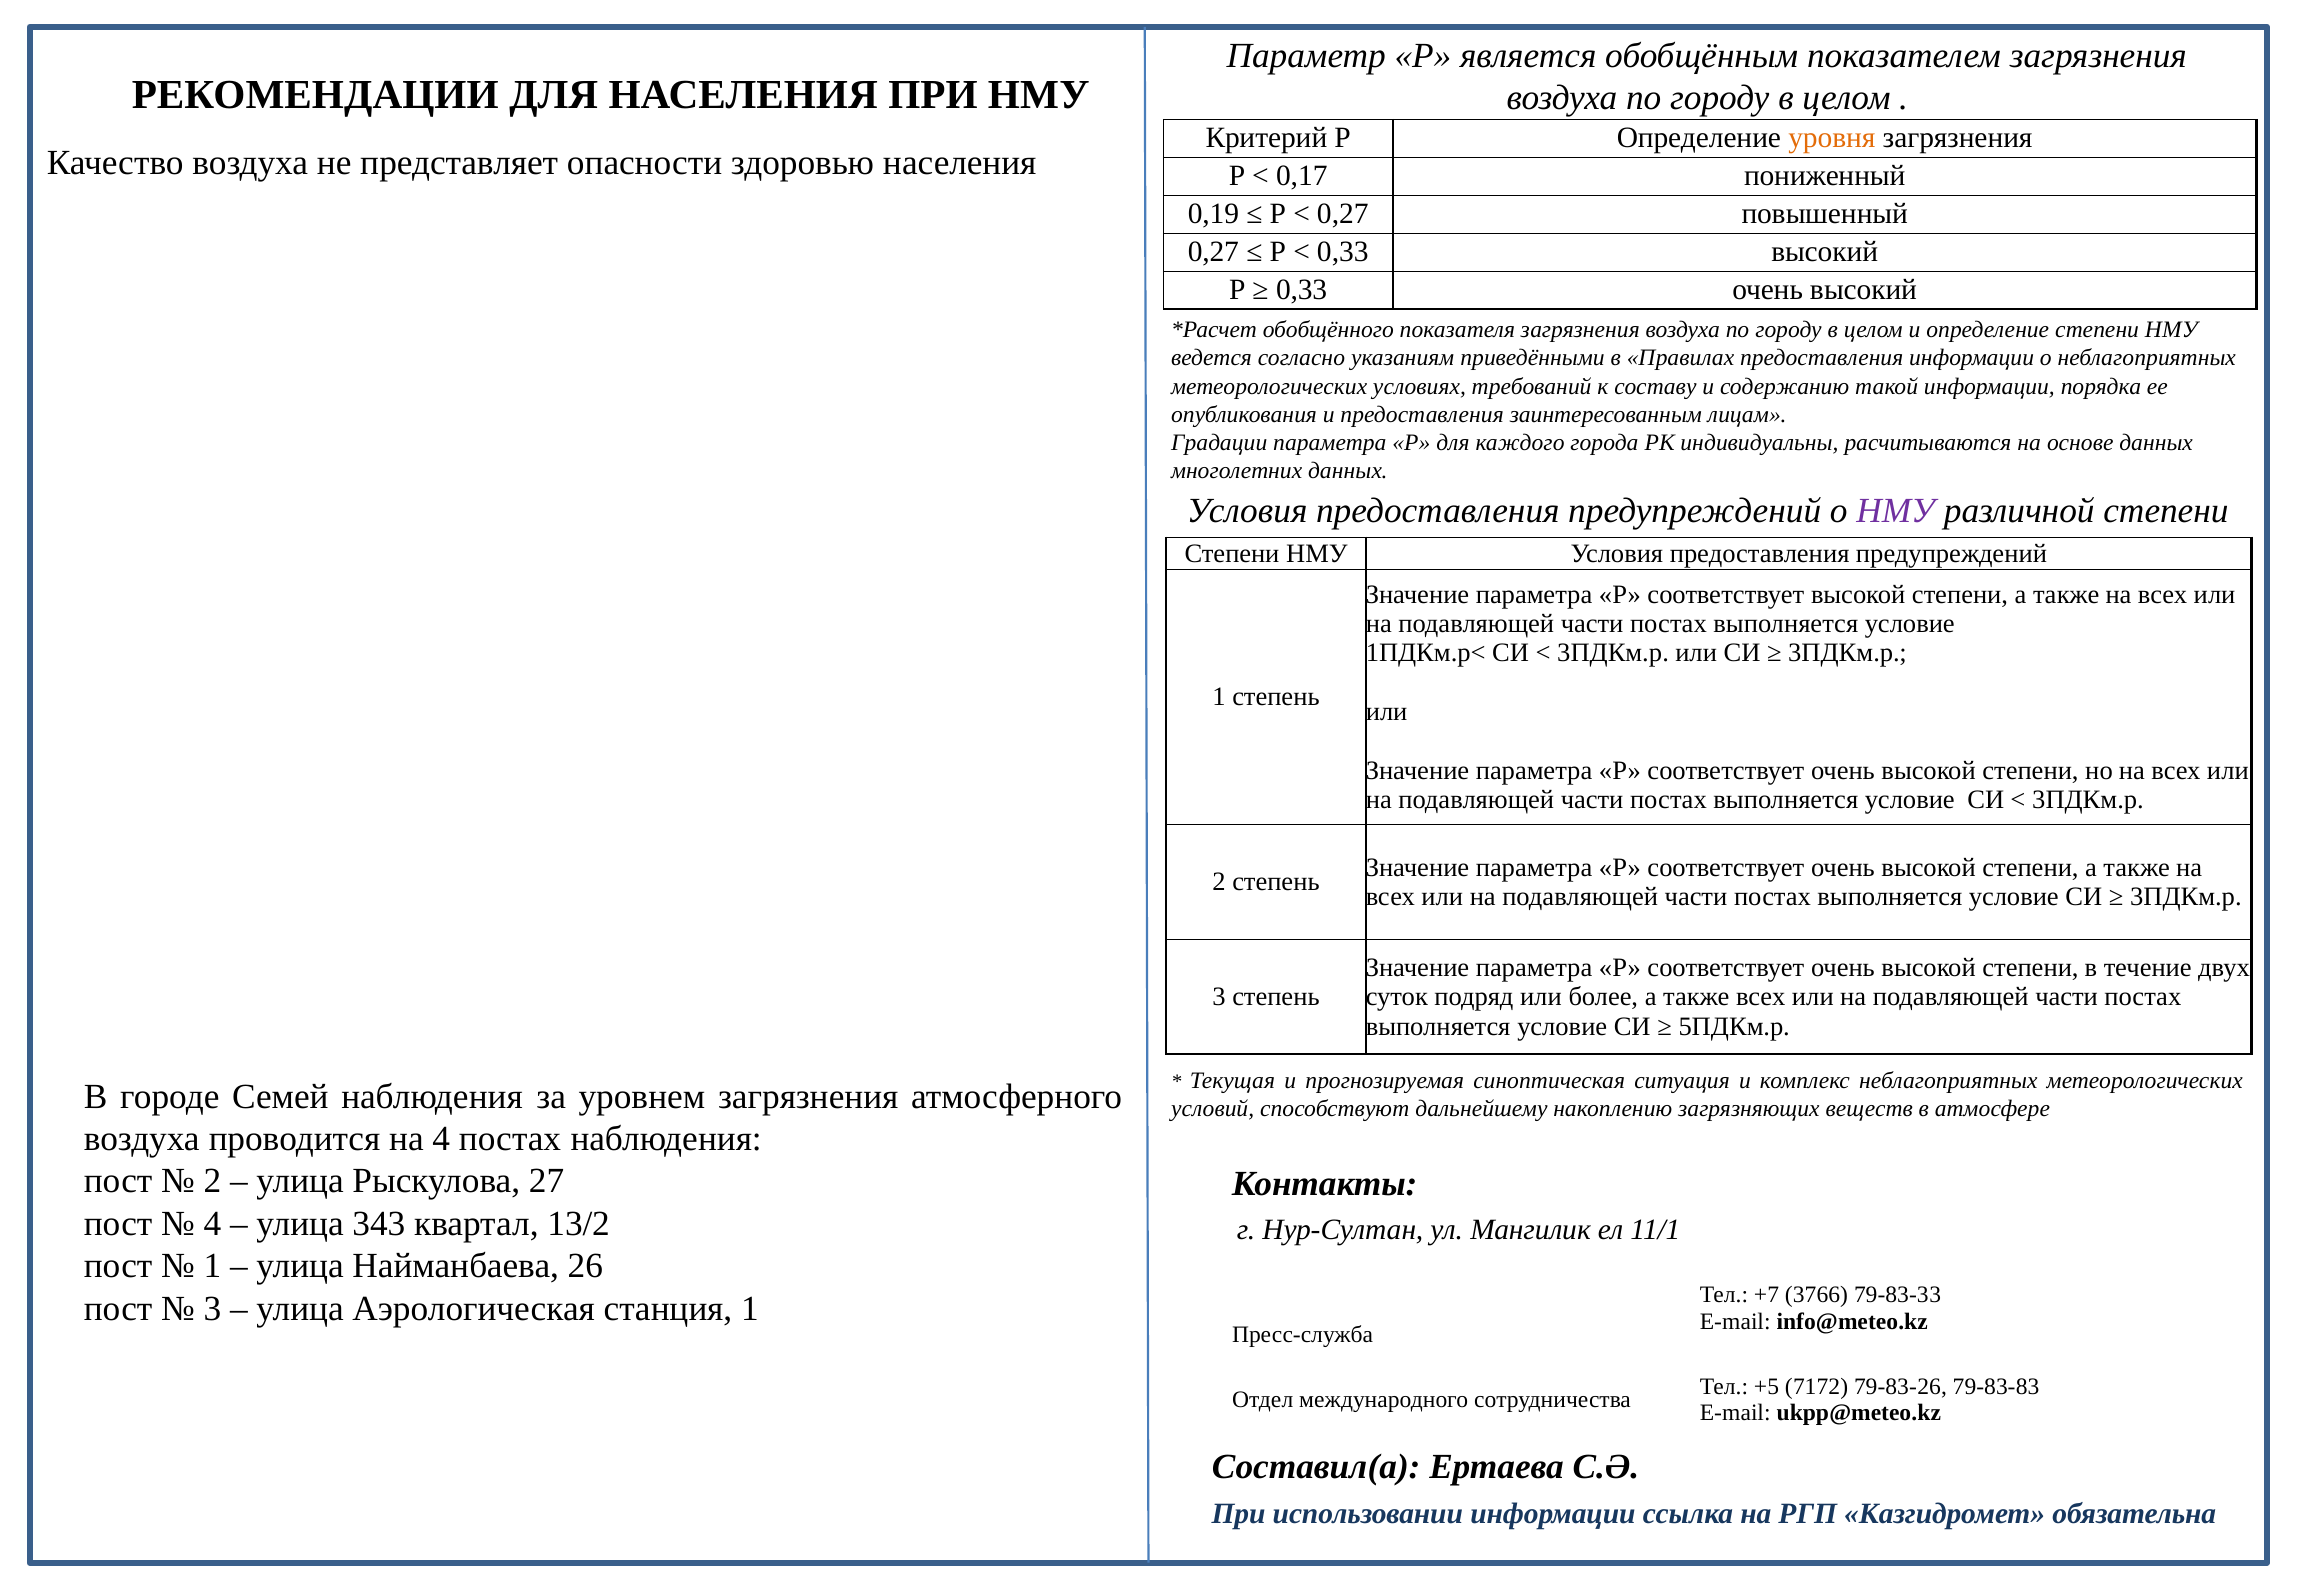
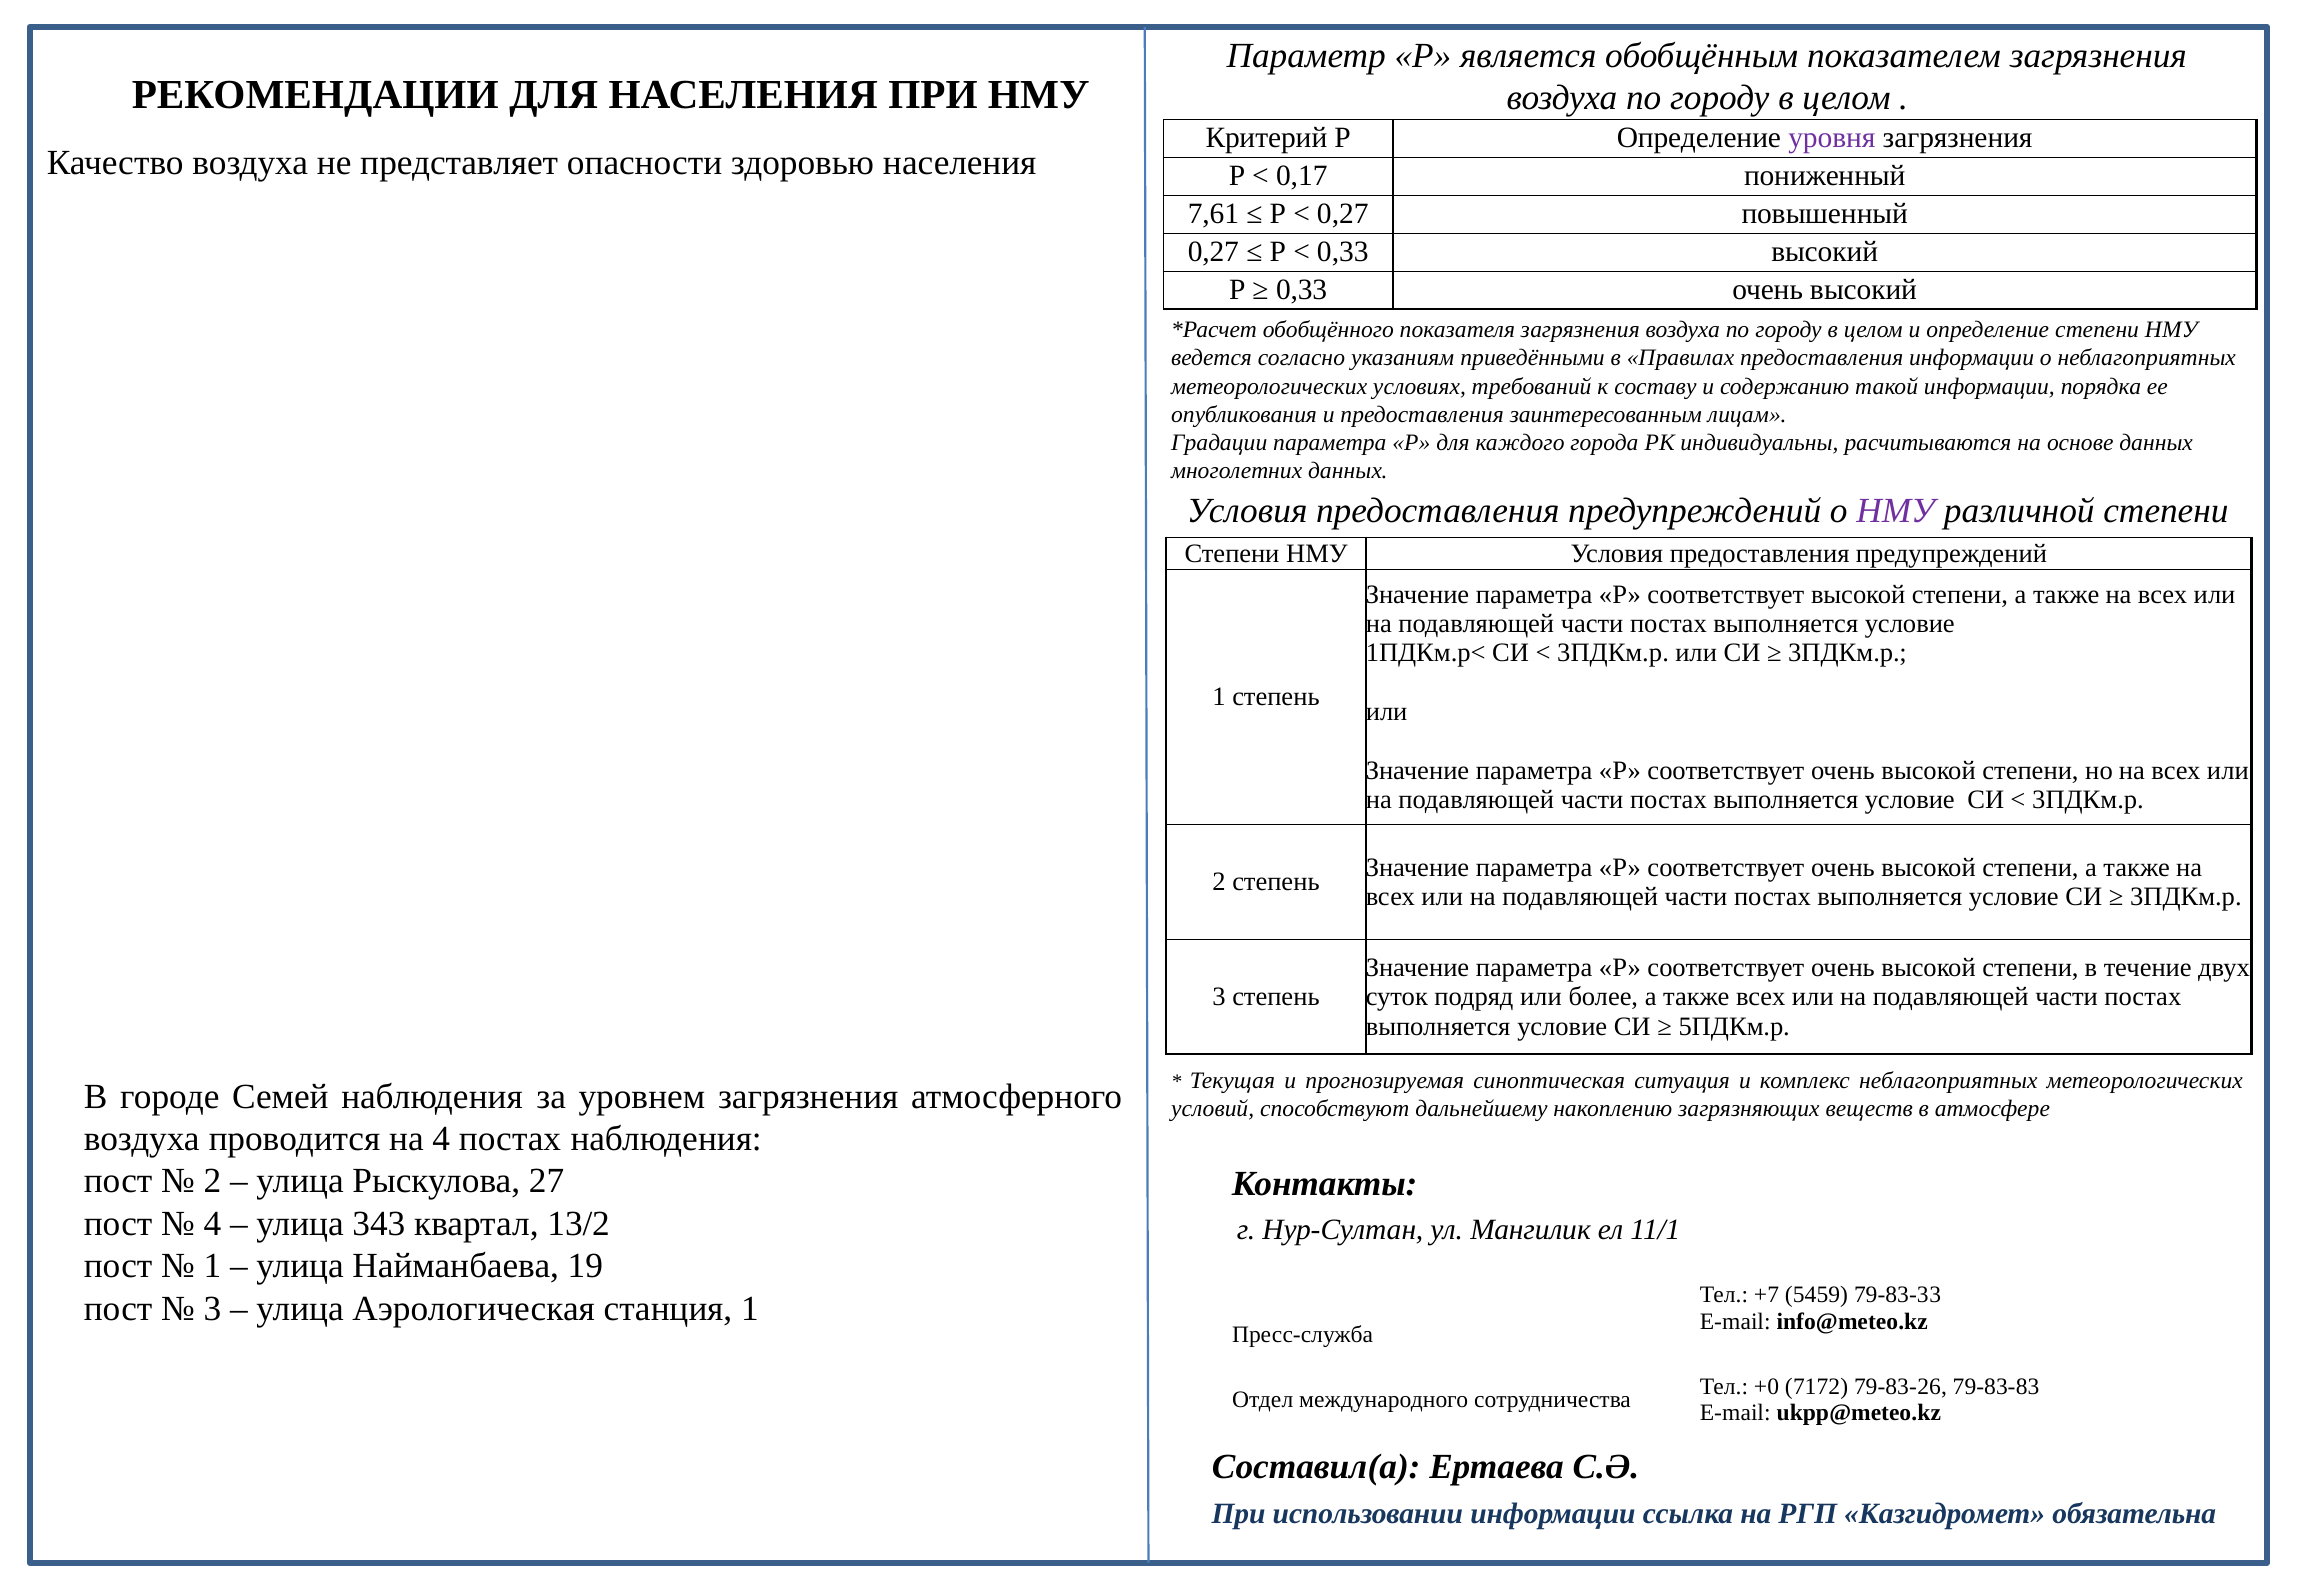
уровня colour: orange -> purple (1832, 138)
0,19: 0,19 -> 7,61 (1213, 214)
26: 26 -> 19 (585, 1266)
3766: 3766 -> 5459 (1816, 1295)
+5: +5 -> +0 (1766, 1387)
